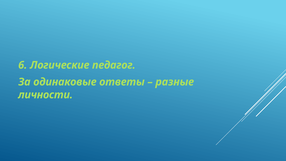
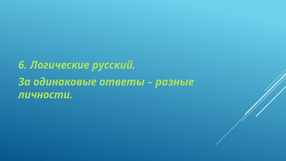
педагог: педагог -> русский (114, 65)
